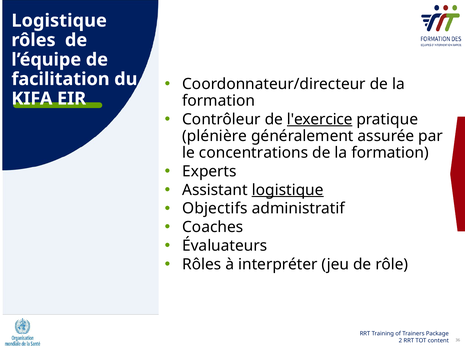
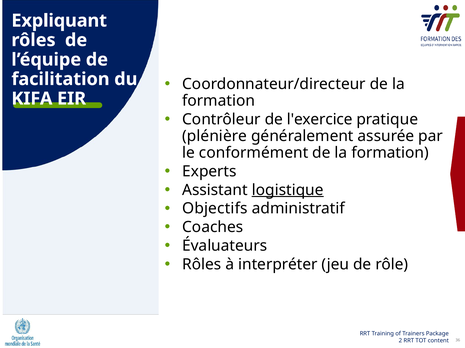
Logistique: Logistique -> Expliquant (59, 21)
l'exercice underline: present -> none (320, 119)
concentrations: concentrations -> conformément (254, 153)
